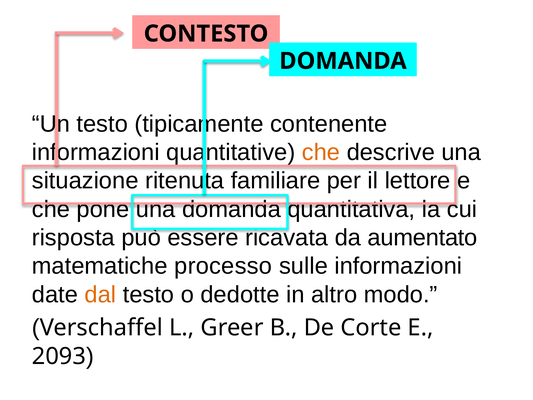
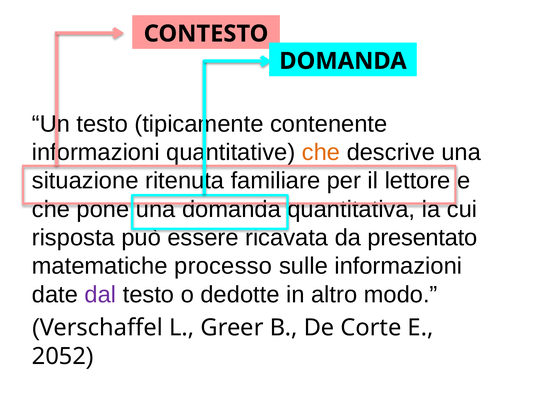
aumentato: aumentato -> presentato (422, 238)
dal colour: orange -> purple (100, 294)
2093: 2093 -> 2052 (59, 356)
